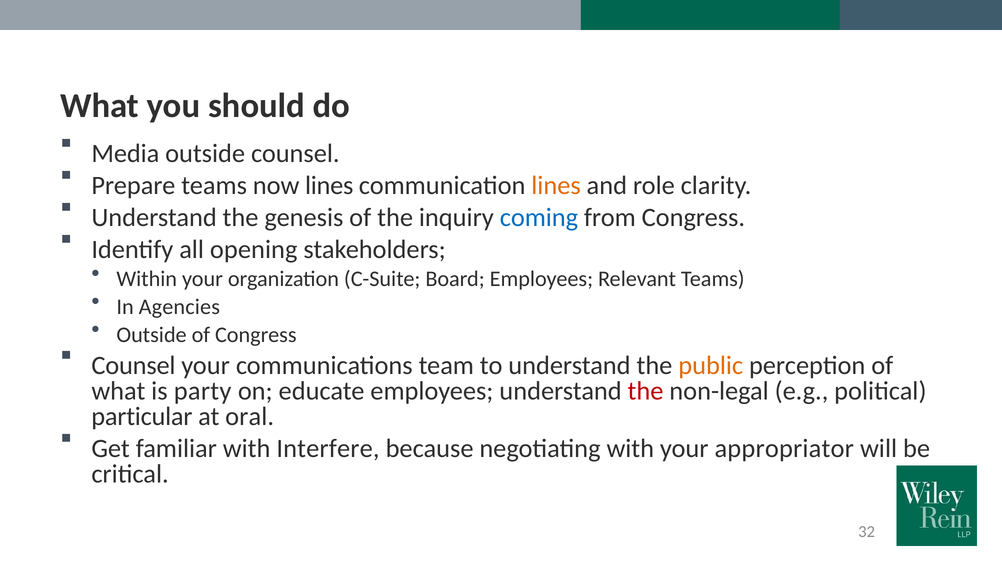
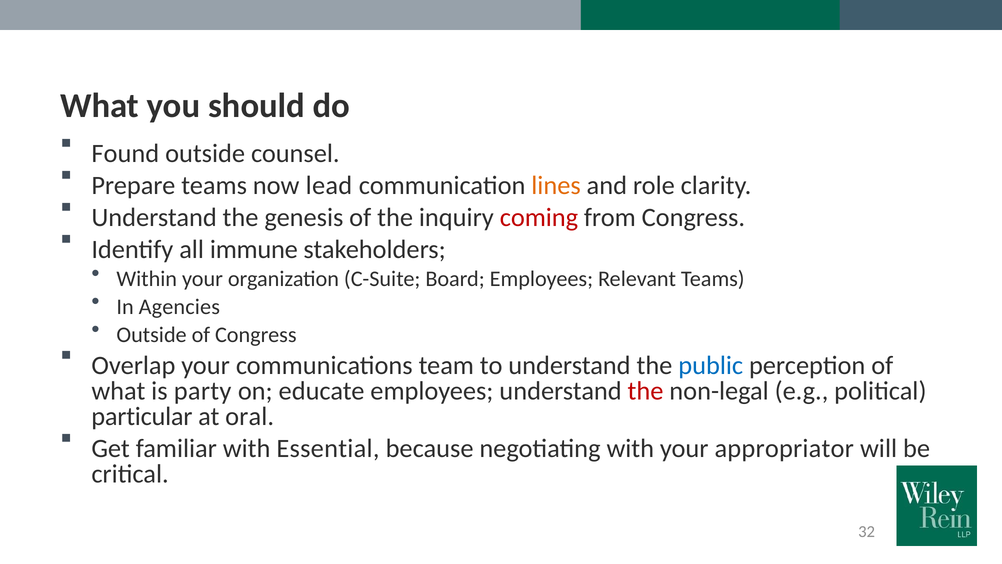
Media: Media -> Found (125, 153)
now lines: lines -> lead (329, 185)
coming colour: blue -> red (539, 217)
opening: opening -> immune (254, 249)
Counsel: Counsel -> Overlap (133, 365)
public colour: orange -> blue (711, 365)
Interfere: Interfere -> Essential (328, 448)
